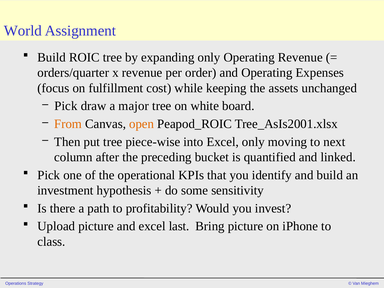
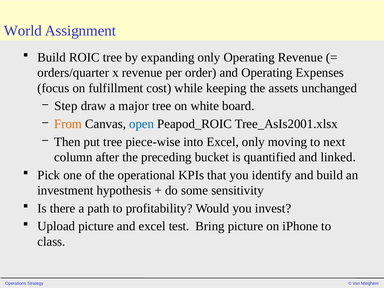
Pick: Pick -> Step (66, 106)
open colour: orange -> blue (142, 124)
last: last -> test (179, 226)
